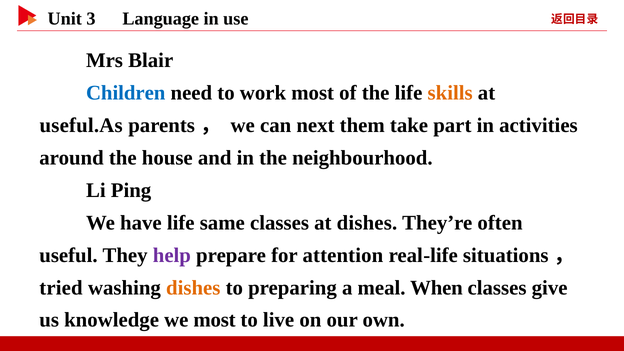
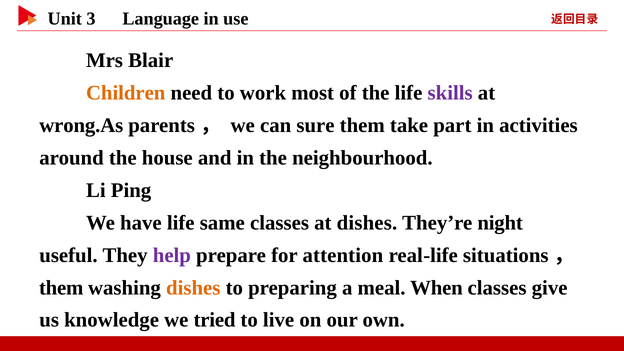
Children colour: blue -> orange (126, 93)
skills colour: orange -> purple (450, 93)
useful.As: useful.As -> wrong.As (81, 125)
next: next -> sure (315, 125)
often: often -> night (500, 223)
tried: tried -> them (61, 288)
we most: most -> tried (215, 320)
